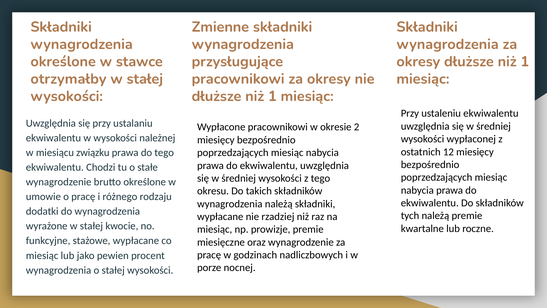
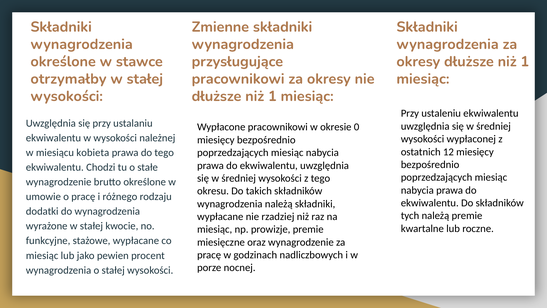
2: 2 -> 0 (357, 127)
związku: związku -> kobieta (93, 153)
